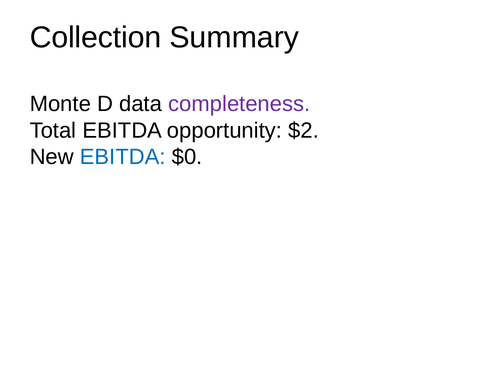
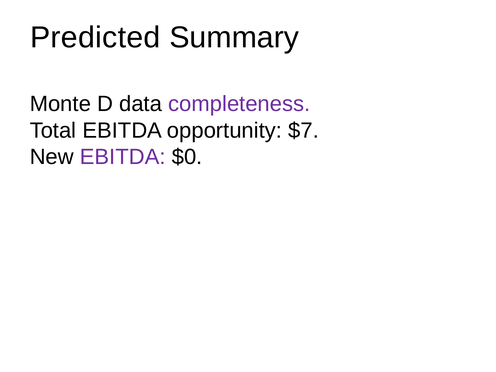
Collection: Collection -> Predicted (95, 38)
$2: $2 -> $7 (304, 130)
EBITDA colour: blue -> purple (123, 157)
